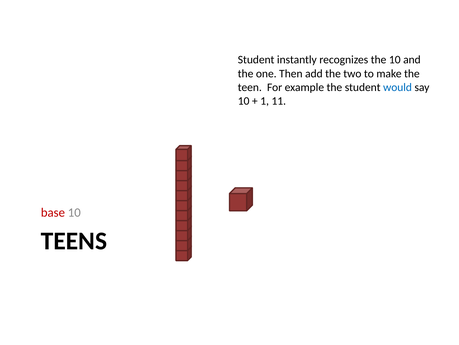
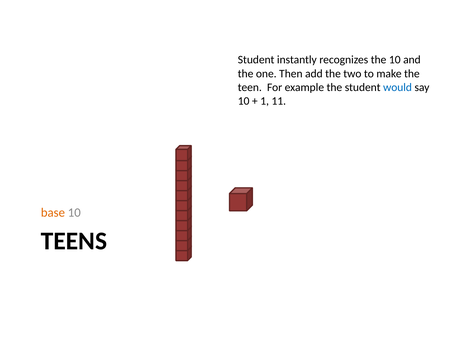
base colour: red -> orange (53, 212)
